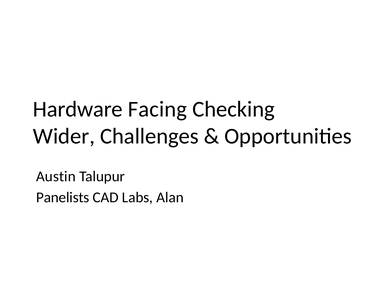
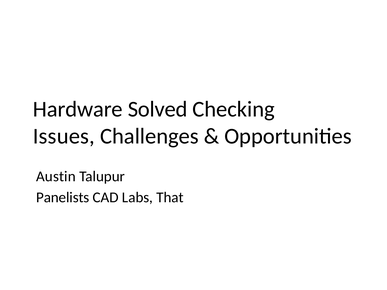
Facing: Facing -> Solved (158, 109)
Wider: Wider -> Issues (64, 136)
Alan: Alan -> That (170, 198)
